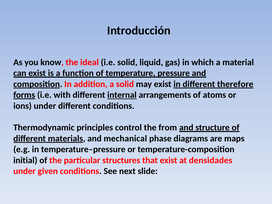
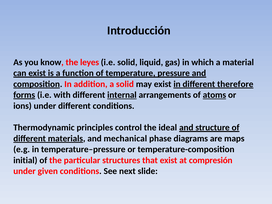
ideal: ideal -> leyes (90, 62)
atoms underline: none -> present (214, 95)
from: from -> ideal (168, 128)
densidades: densidades -> compresión (211, 160)
